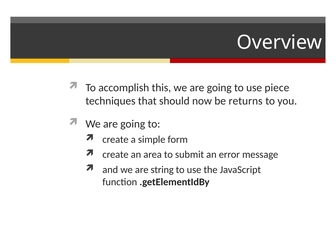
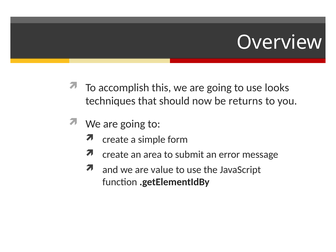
piece: piece -> looks (277, 88)
string: string -> value (162, 170)
